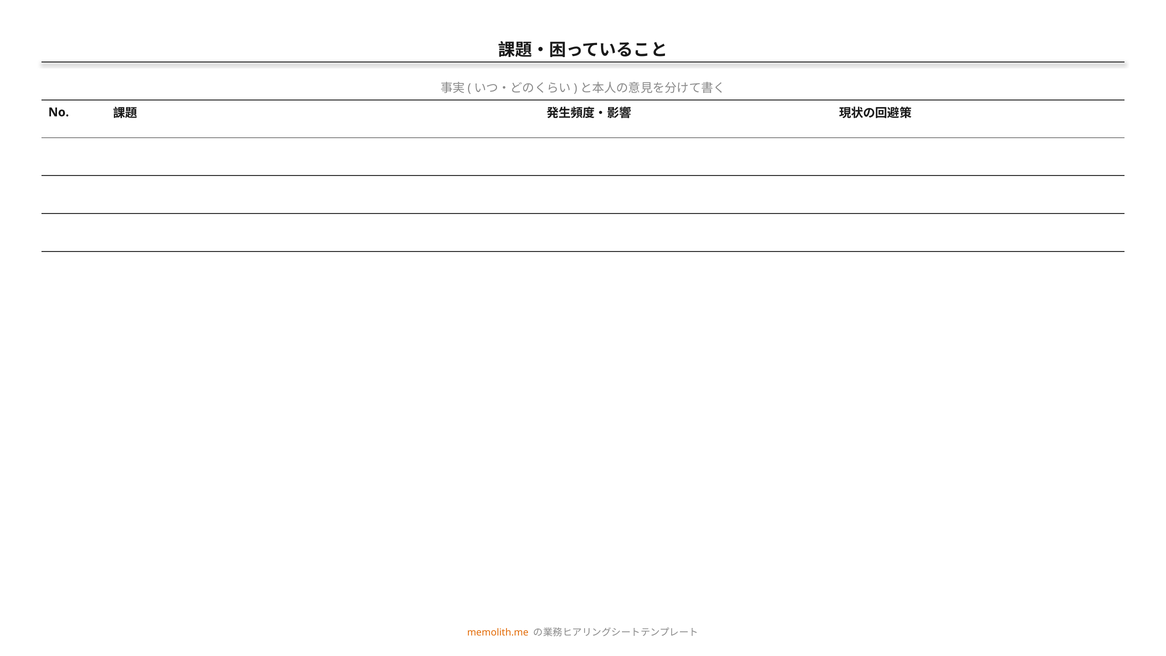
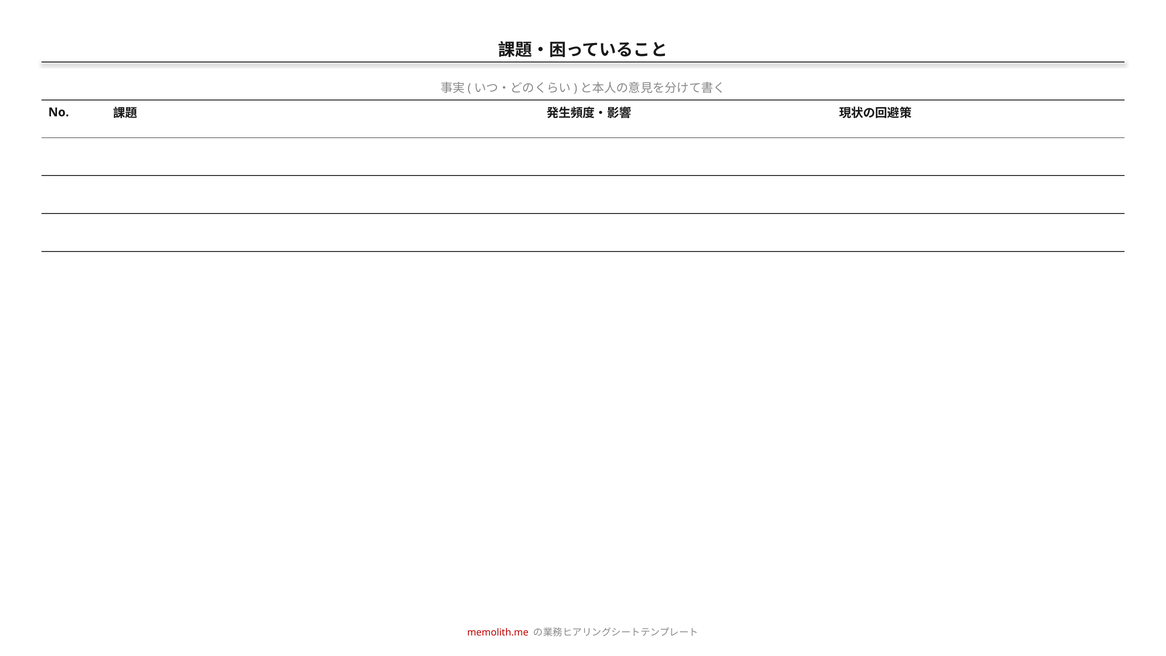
memolith.me colour: orange -> red (498, 632)
